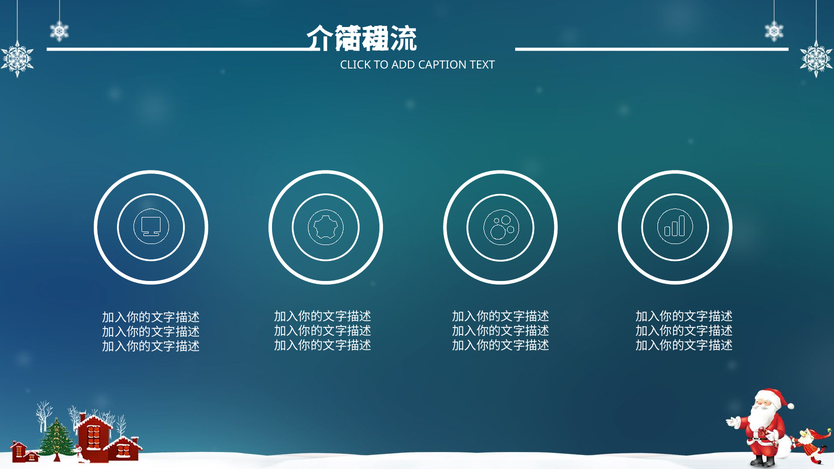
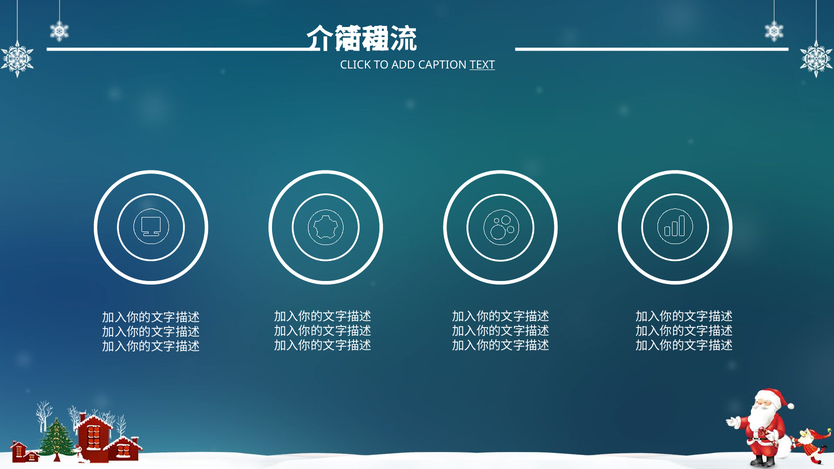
TEXT underline: none -> present (482, 65)
